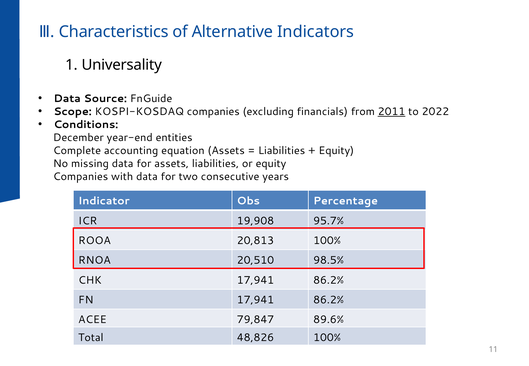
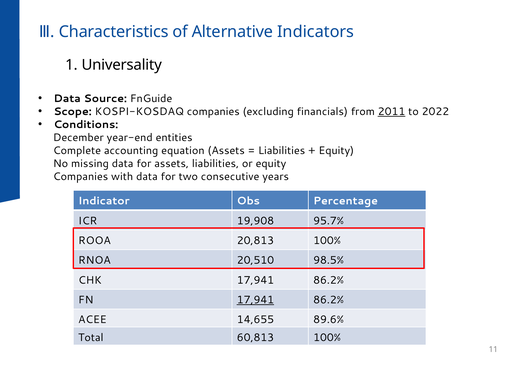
17,941 underline: none -> present (255, 300)
79,847: 79,847 -> 14,655 (255, 320)
48,826: 48,826 -> 60,813 (255, 338)
